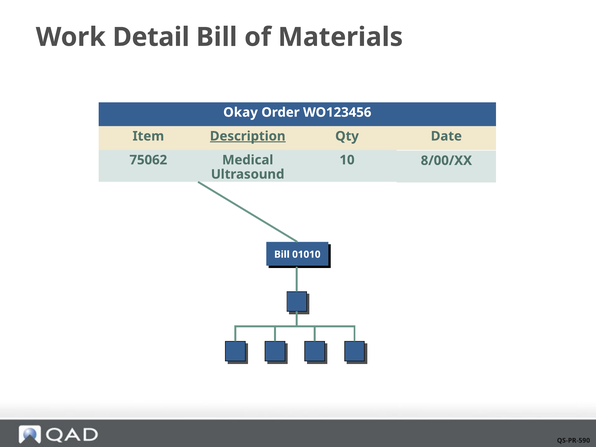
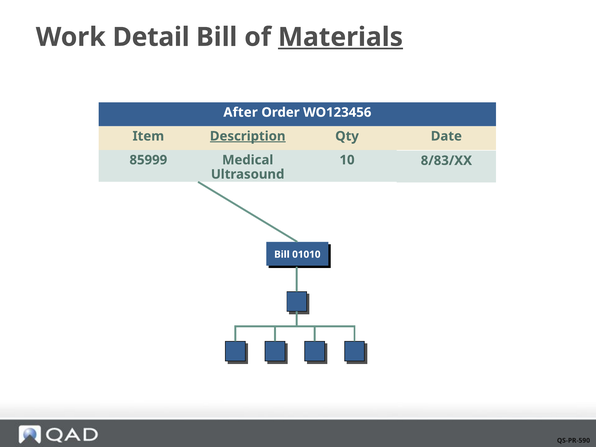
Materials underline: none -> present (340, 37)
Okay: Okay -> After (241, 112)
75062: 75062 -> 85999 (148, 160)
8/00/XX: 8/00/XX -> 8/83/XX (446, 161)
